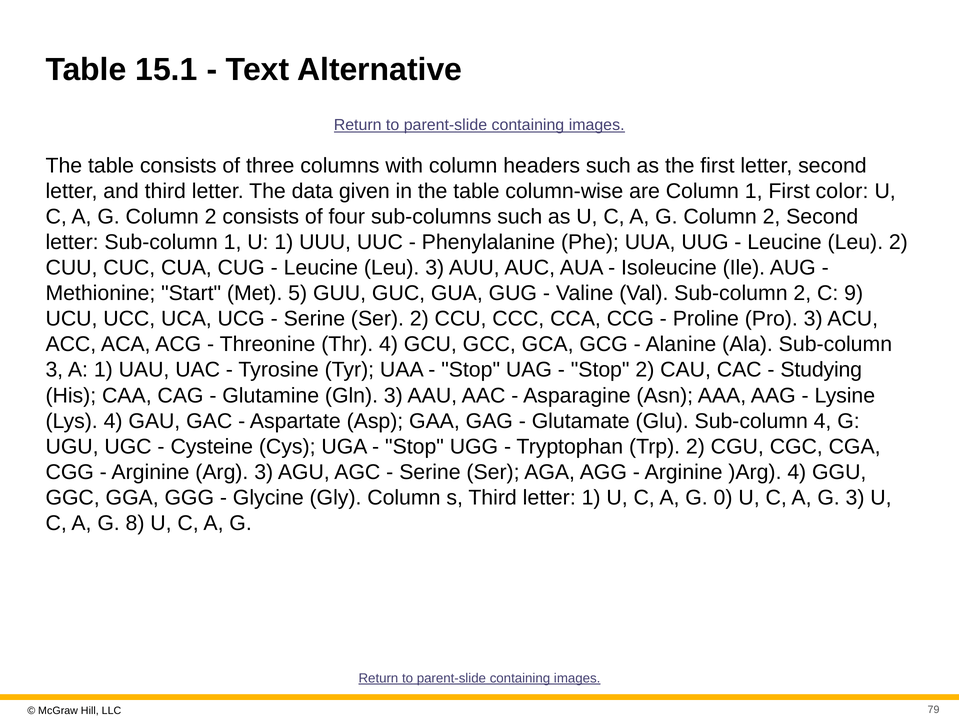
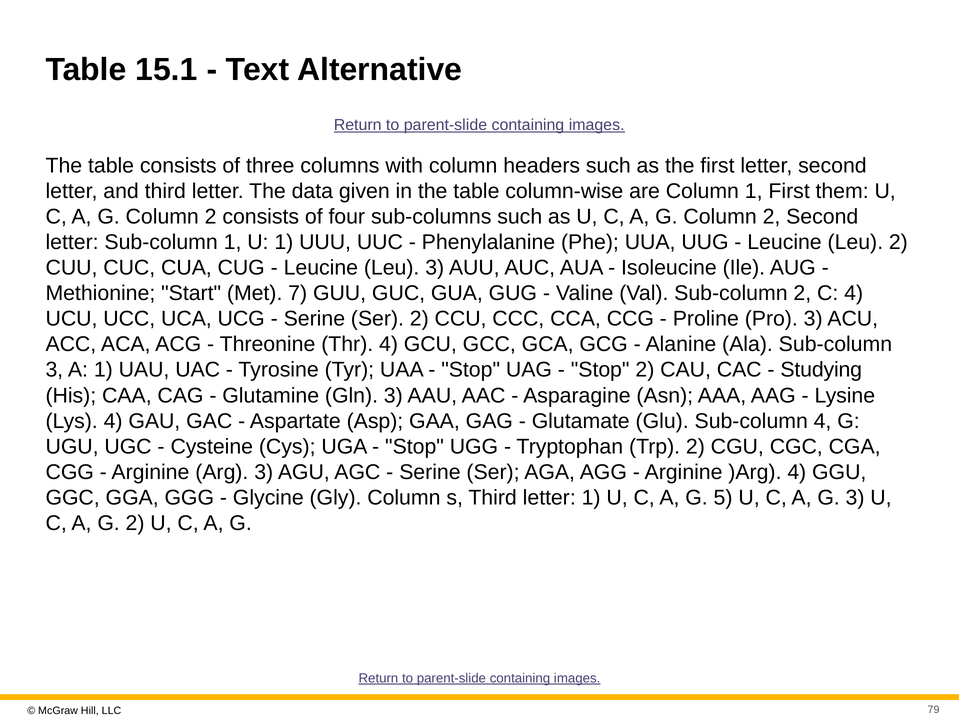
color: color -> them (842, 191)
5: 5 -> 7 (298, 293)
C 9: 9 -> 4 (854, 293)
0: 0 -> 5 (723, 498)
G 8: 8 -> 2 (135, 523)
